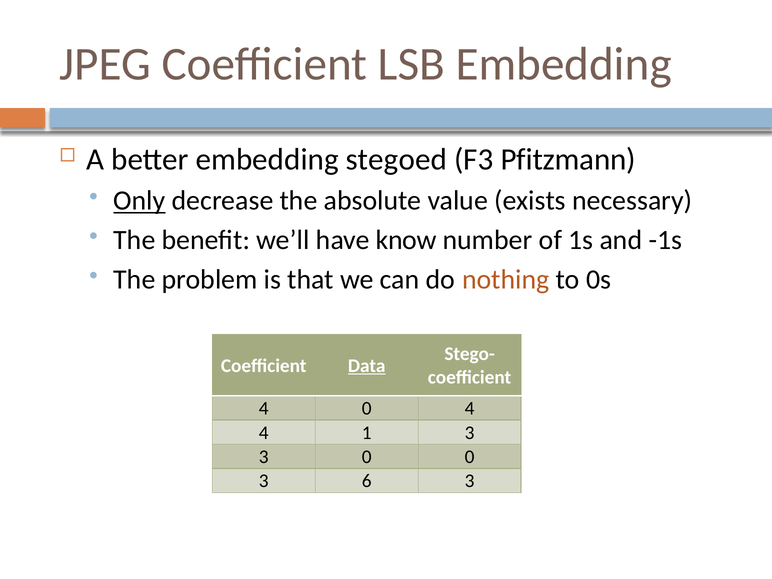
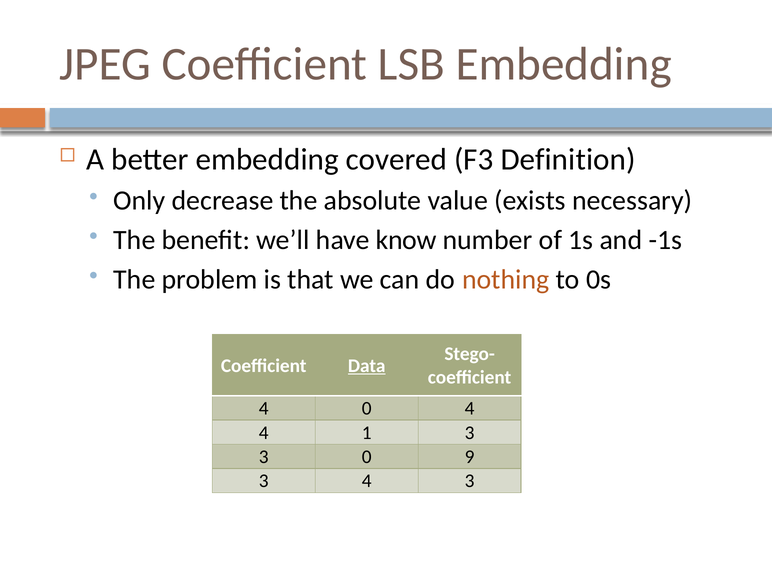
stegoed: stegoed -> covered (396, 160)
Pfitzmann: Pfitzmann -> Definition (568, 160)
Only underline: present -> none (139, 201)
0 0: 0 -> 9 (470, 457)
3 6: 6 -> 4 (367, 481)
